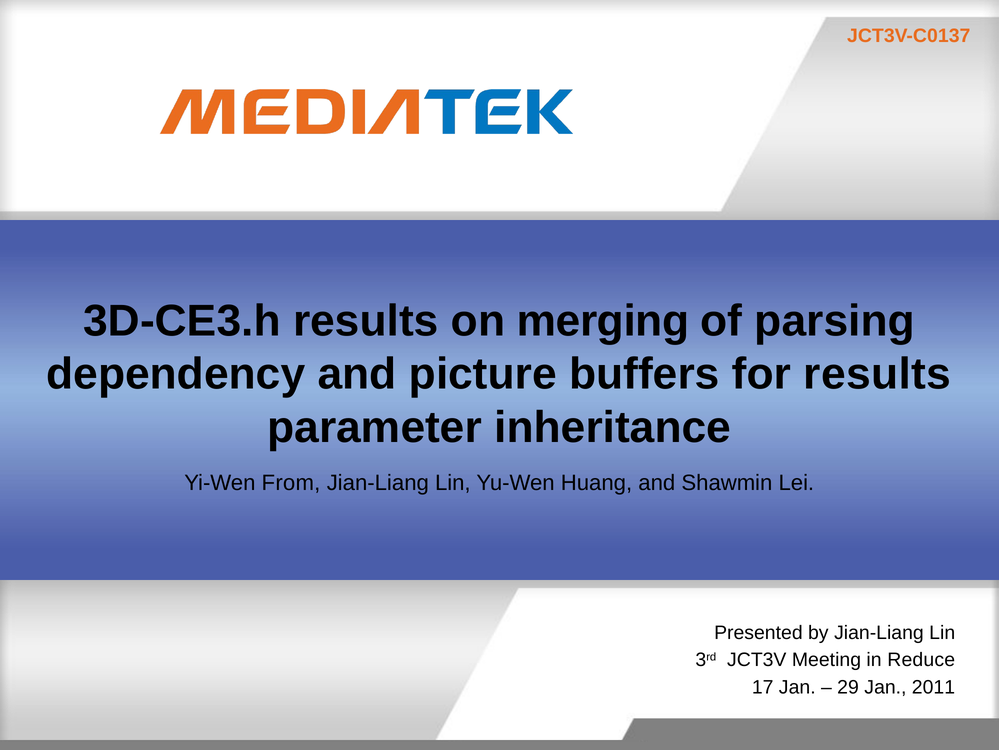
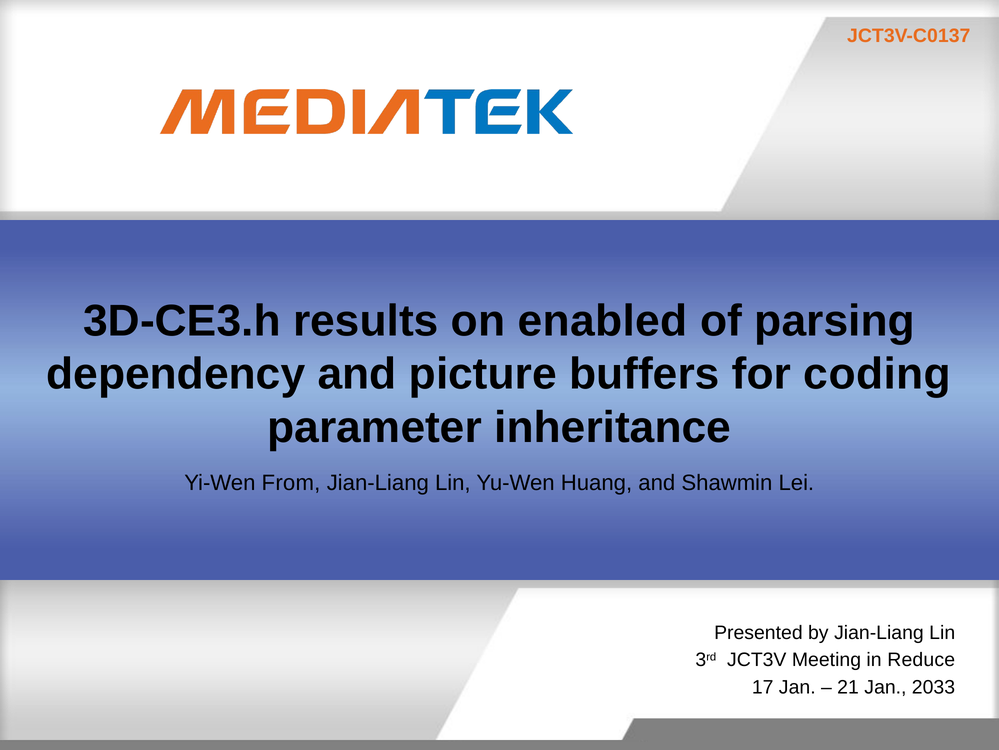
merging: merging -> enabled (603, 321)
for results: results -> coding (877, 374)
29: 29 -> 21 (848, 687)
2011: 2011 -> 2033 (933, 687)
